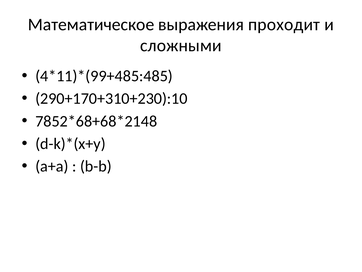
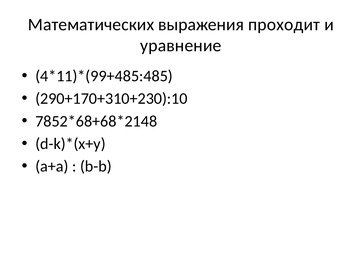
Математическое: Математическое -> Математических (91, 24)
сложными: сложными -> уравнение (181, 46)
